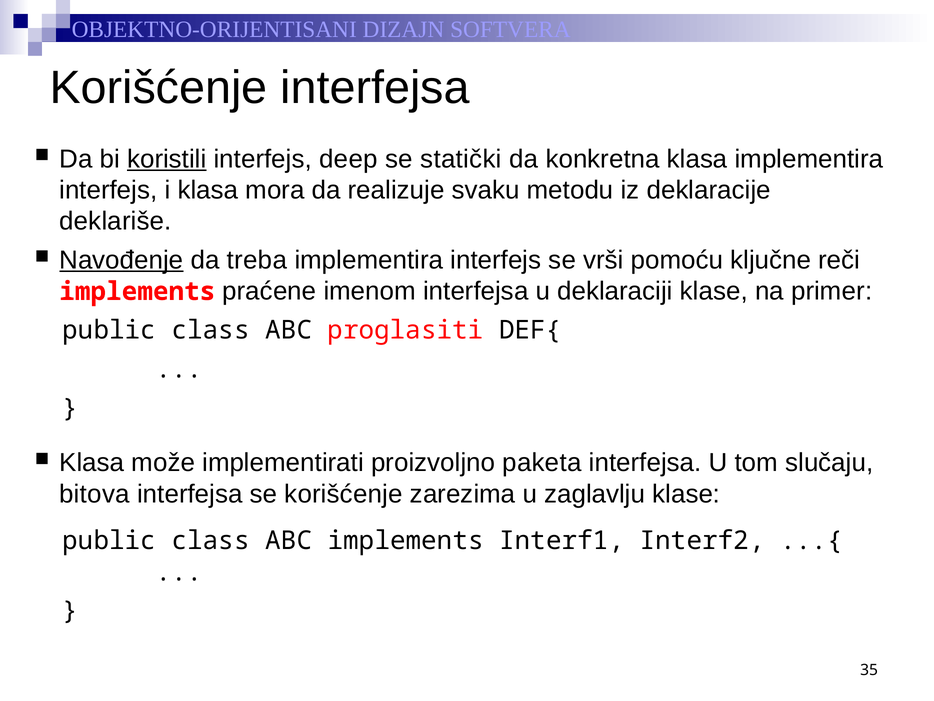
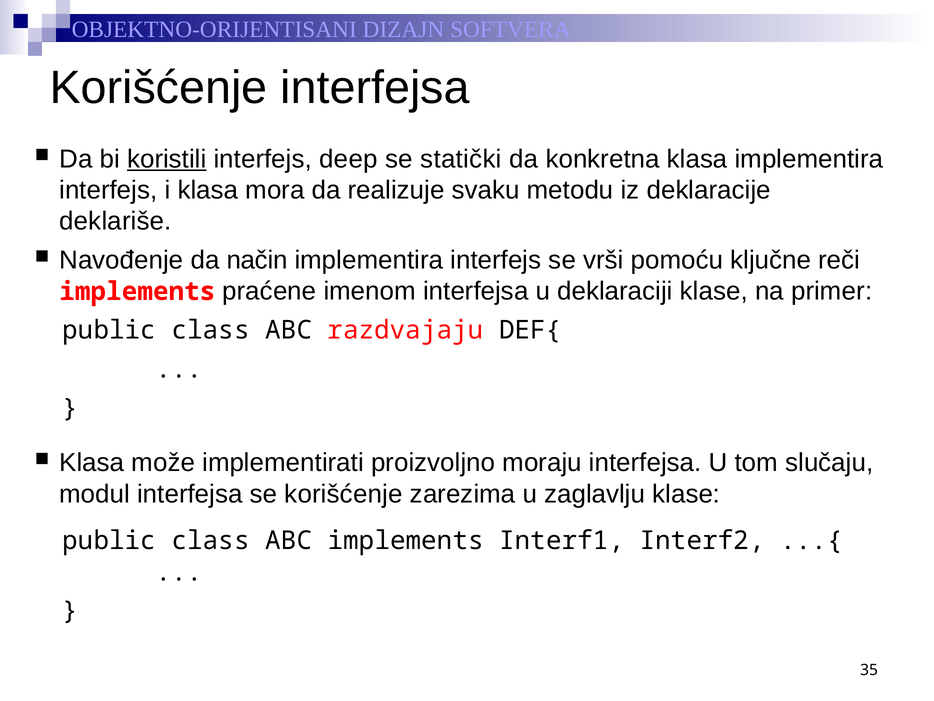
Navođenje underline: present -> none (121, 260)
treba: treba -> način (257, 260)
proglasiti: proglasiti -> razdvajaju (405, 330)
paketa: paketa -> moraju (542, 463)
bitova: bitova -> modul (95, 494)
